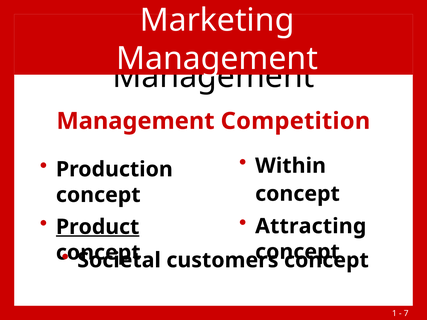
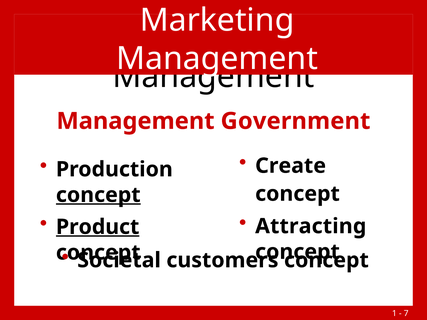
Competition: Competition -> Government (295, 121)
Within: Within -> Create (291, 166)
concept underline: none -> present (98, 195)
